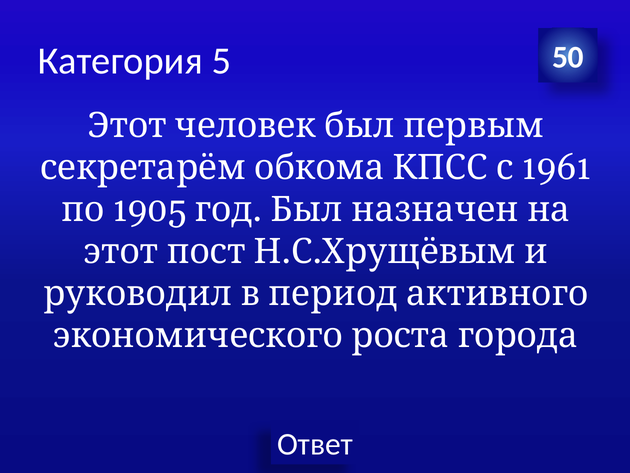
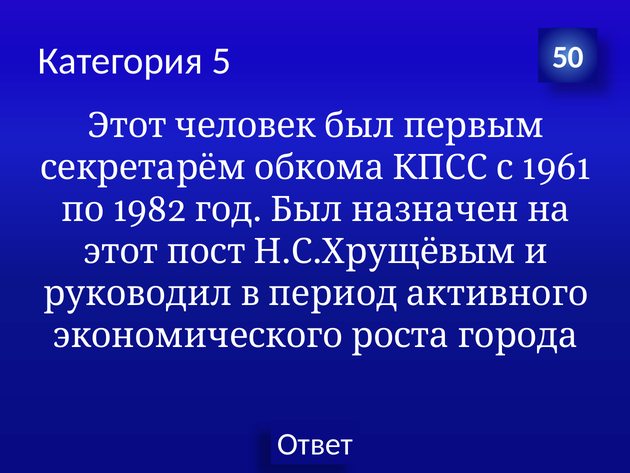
1905: 1905 -> 1982 (150, 210)
